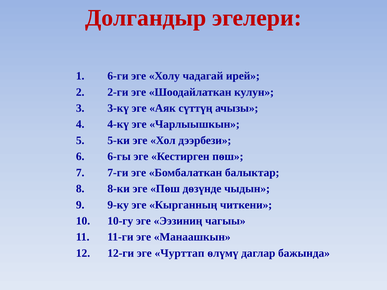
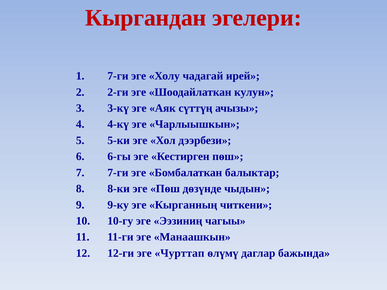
Долгандыр: Долгандыр -> Кыргандан (146, 18)
6-ги: 6-ги -> 7-ги (118, 76)
